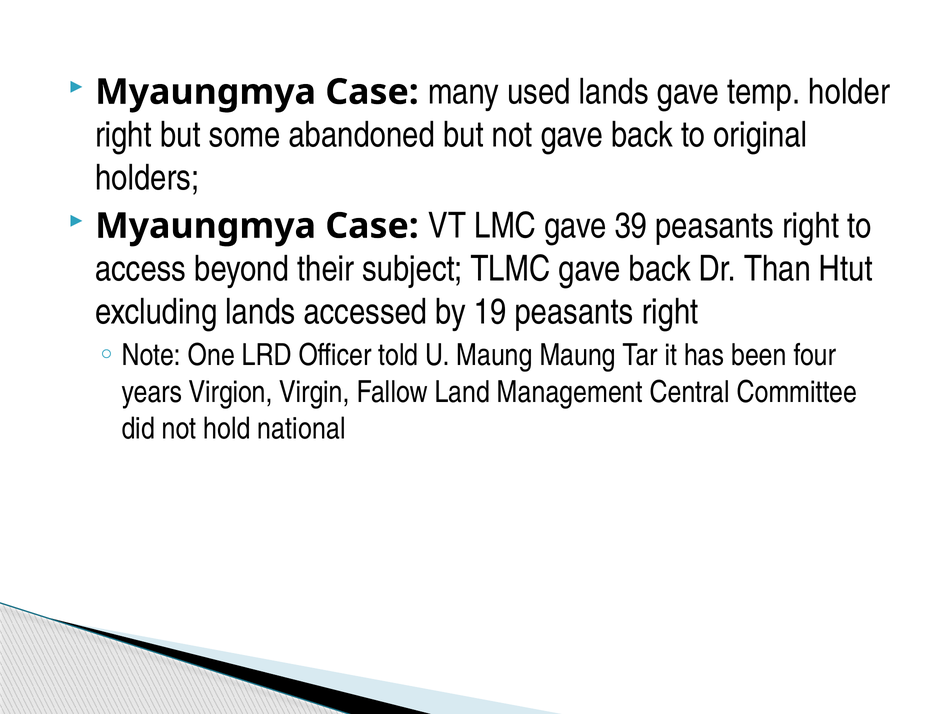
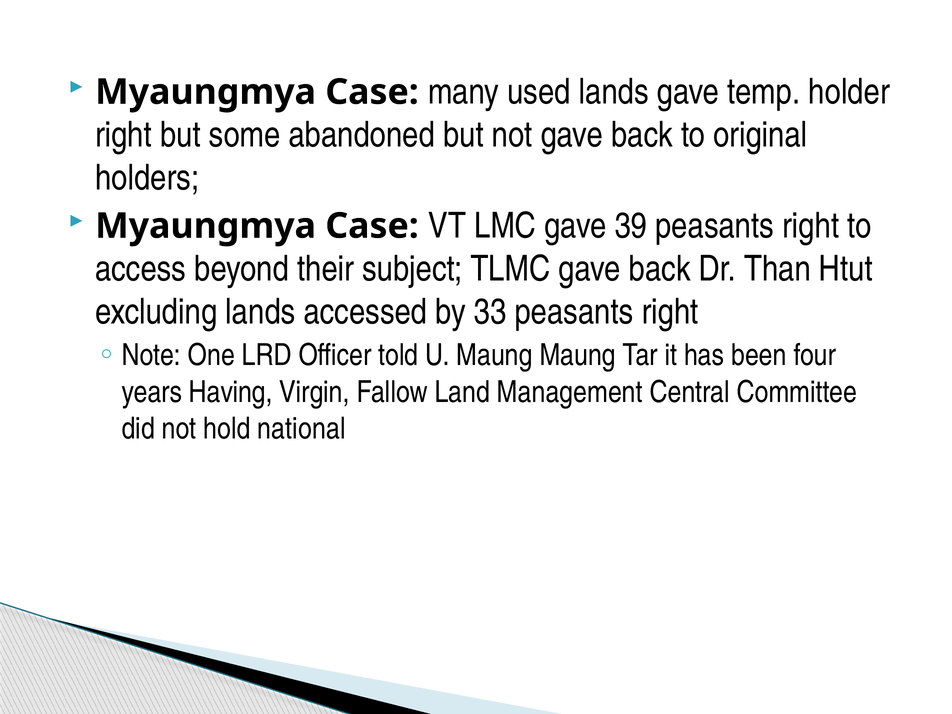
19: 19 -> 33 (490, 312)
Virgion: Virgion -> Having (231, 392)
